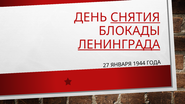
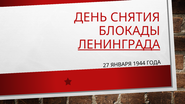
СНЯТИЯ underline: present -> none (135, 17)
